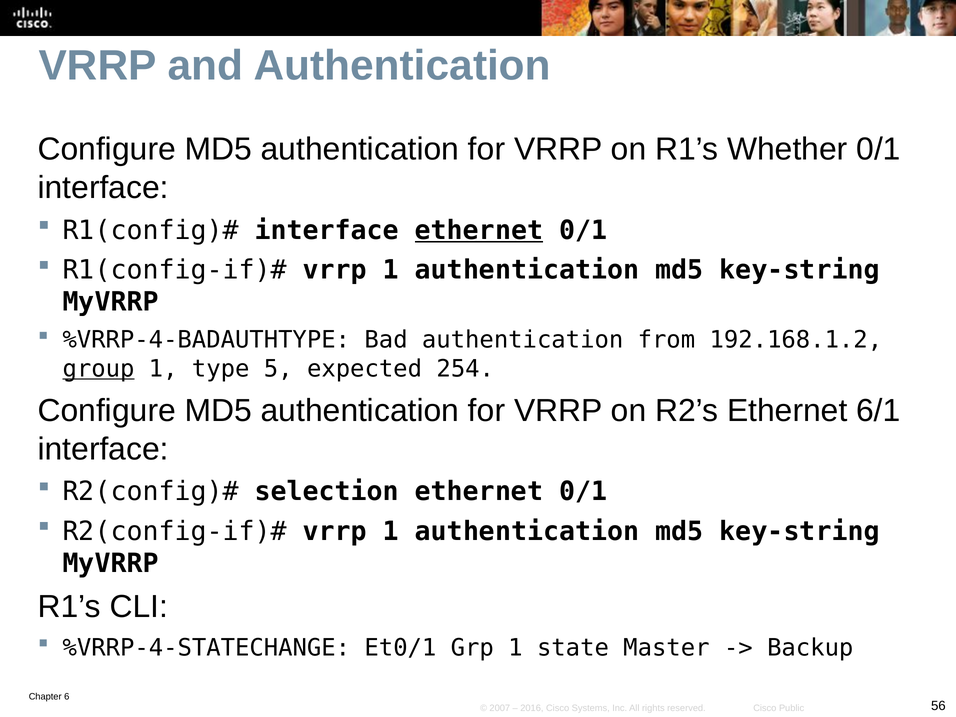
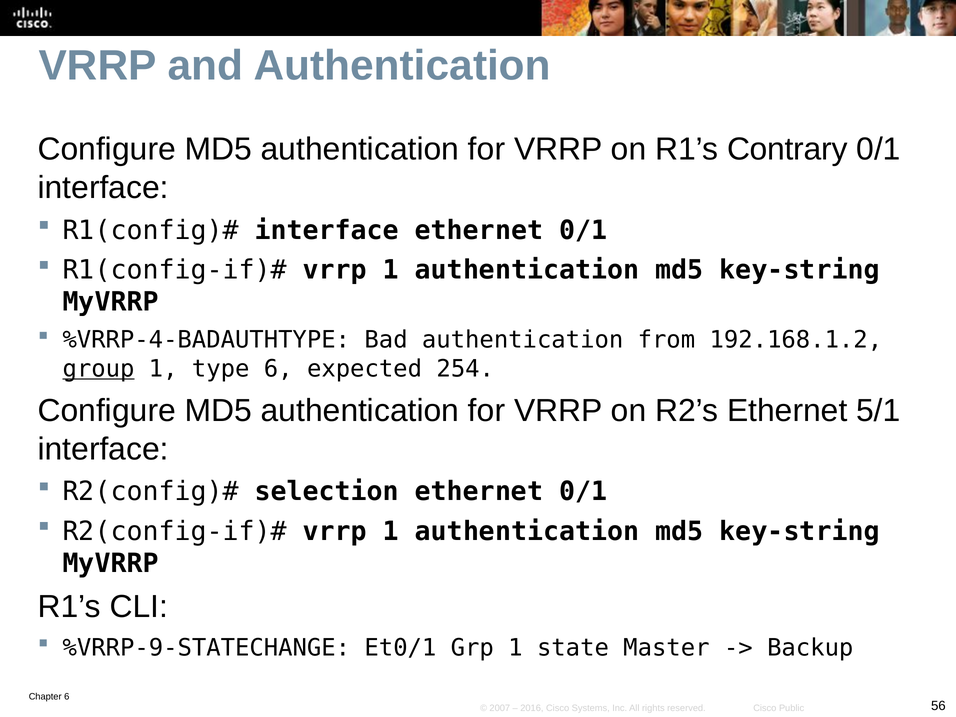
Whether: Whether -> Contrary (787, 149)
ethernet underline: present -> none (479, 230)
type 5: 5 -> 6 (278, 369)
6/1: 6/1 -> 5/1 (878, 411)
%VRRP-4-STATECHANGE: %VRRP-4-STATECHANGE -> %VRRP-9-STATECHANGE (206, 648)
